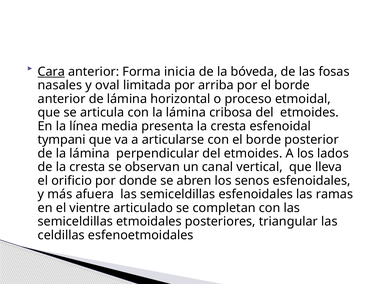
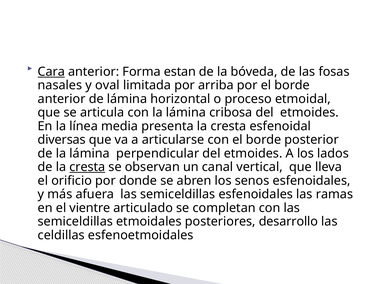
inicia: inicia -> estan (180, 72)
tympani: tympani -> diversas (62, 140)
cresta underline: none -> present (87, 167)
triangular: triangular -> desarrollo (288, 221)
